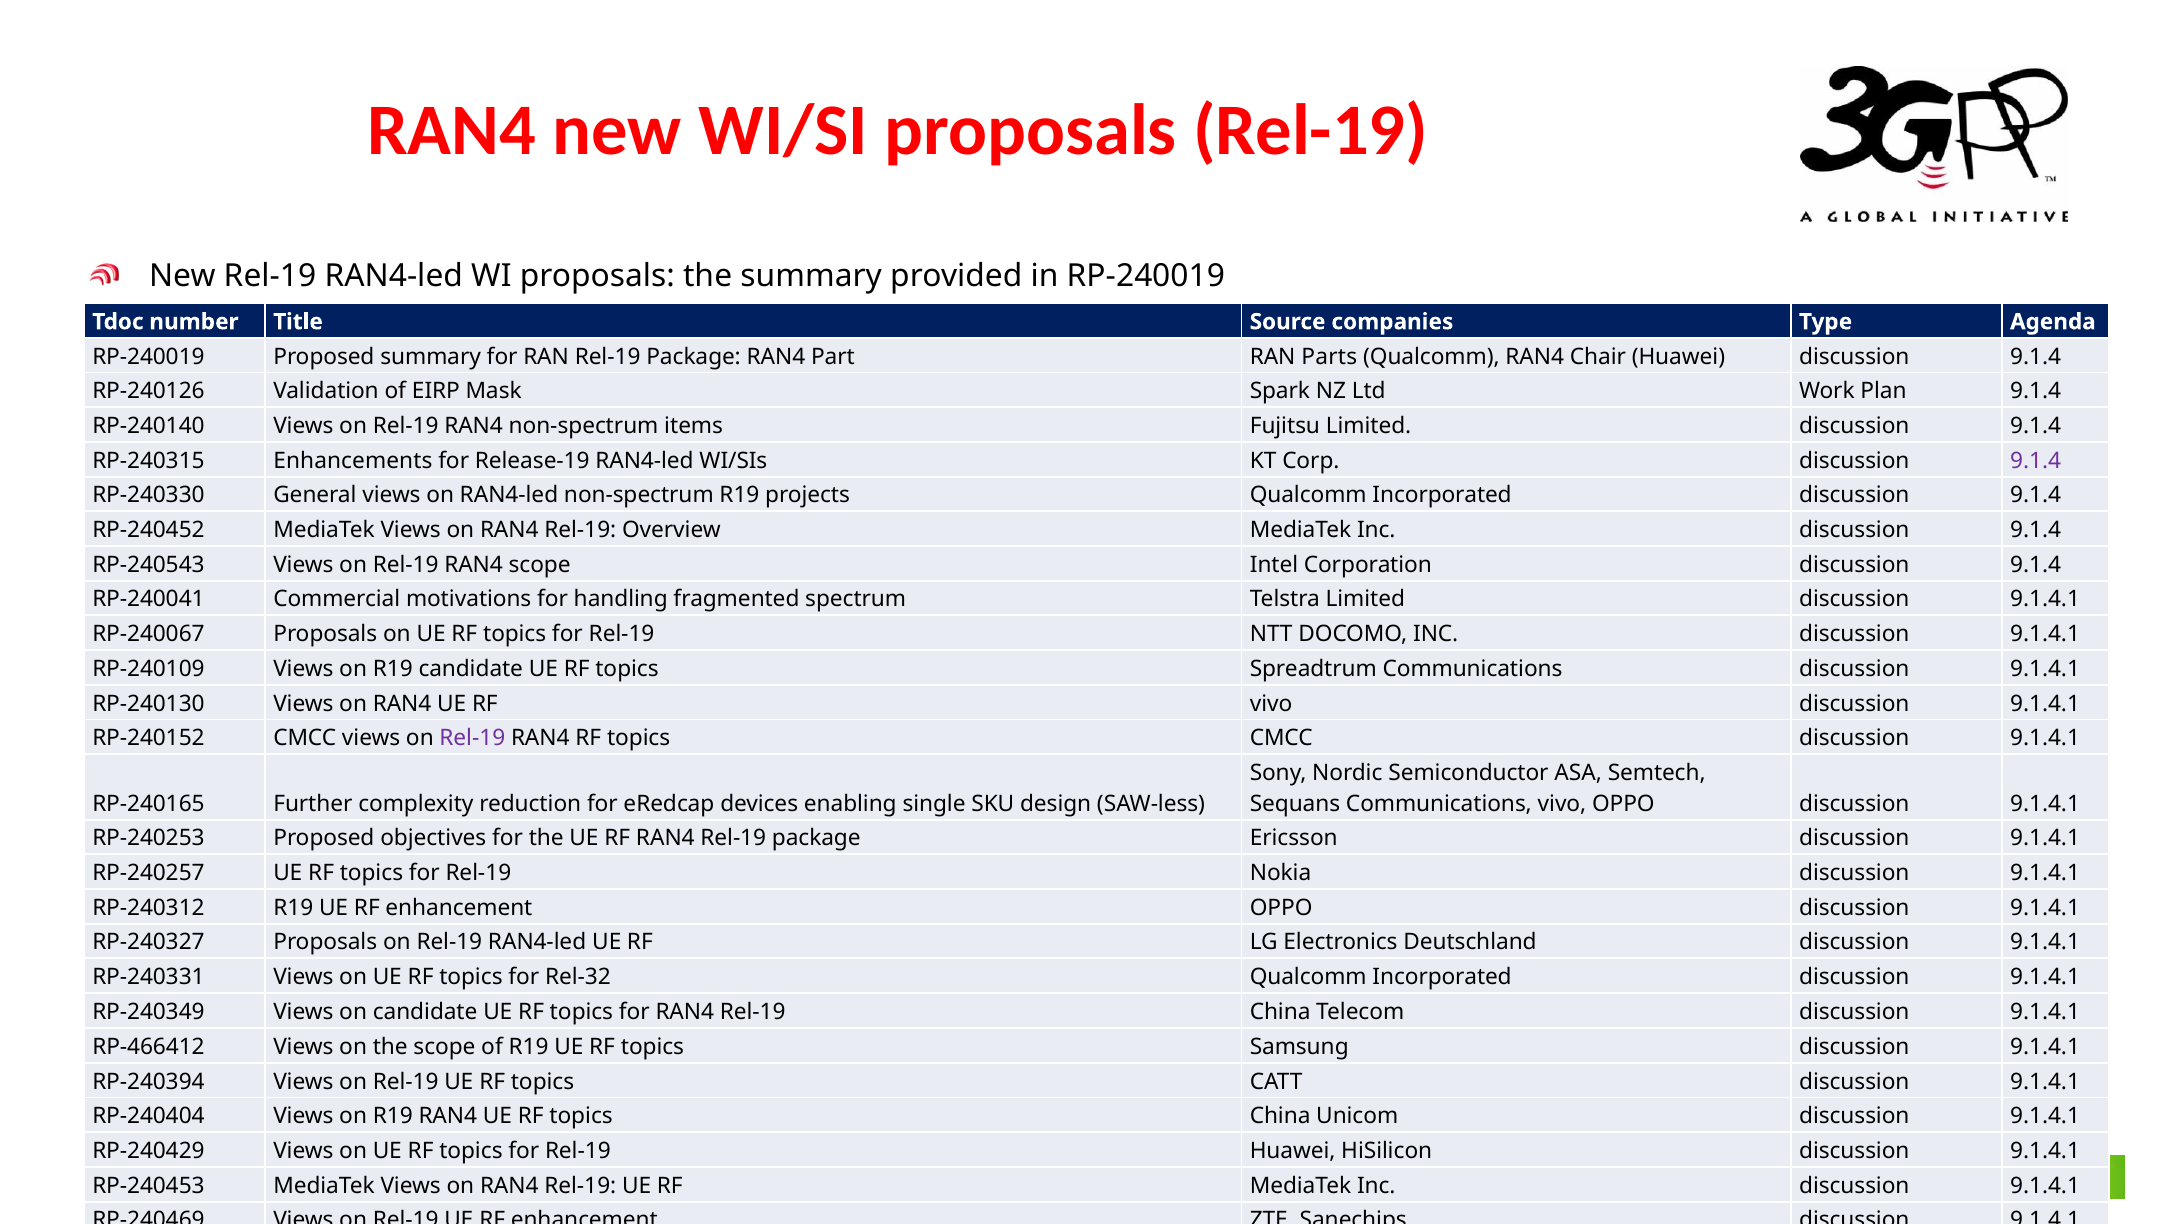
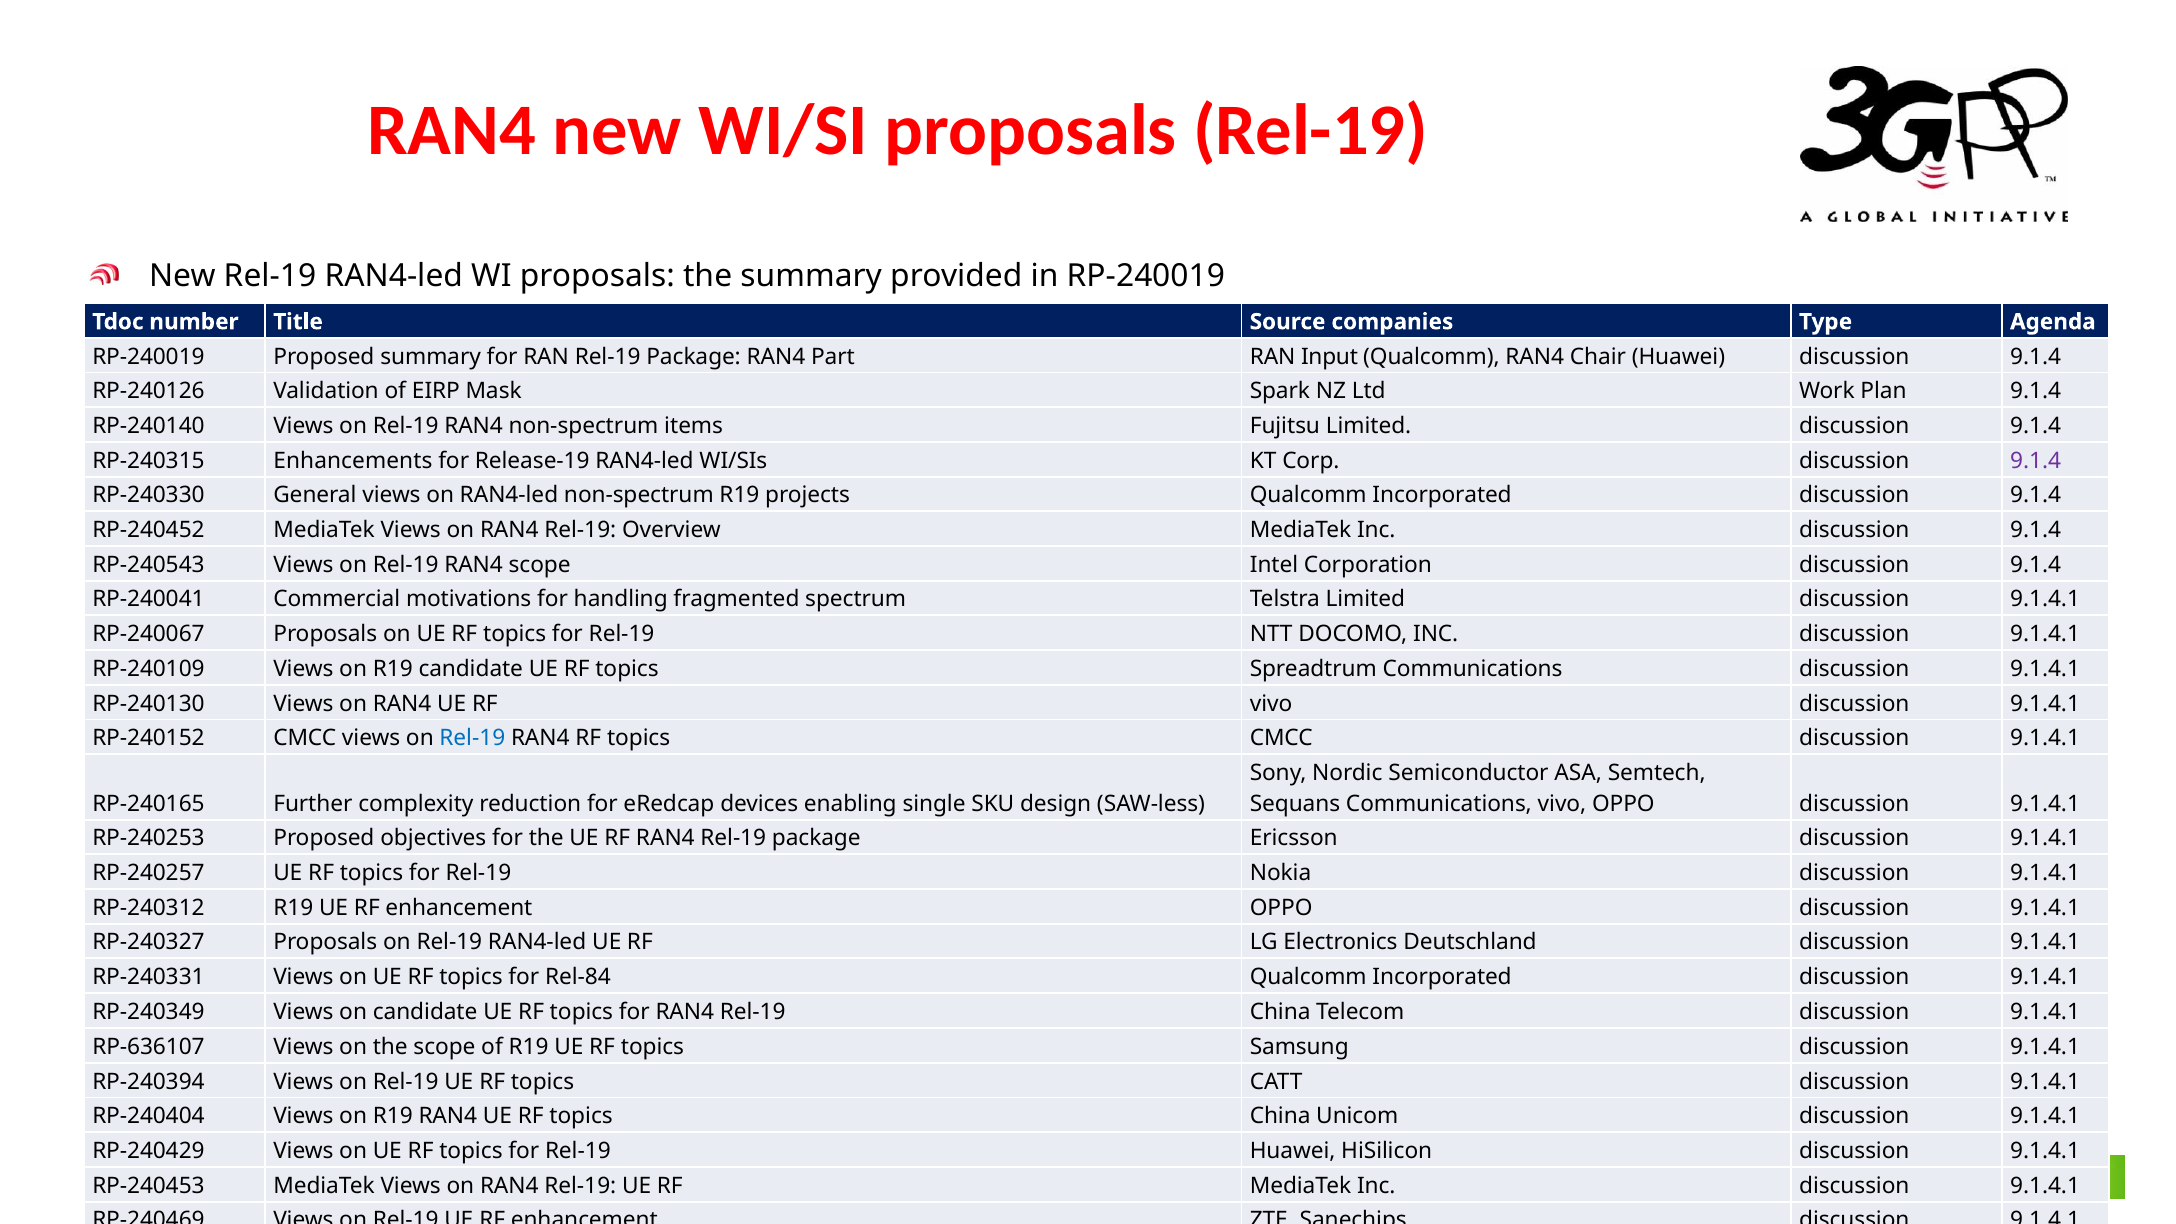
Parts: Parts -> Input (1329, 357)
Rel-19 colour: purple -> blue (472, 738)
Rel-32: Rel-32 -> Rel-84 (578, 977)
RP-466412: RP-466412 -> RP-636107 (148, 1047)
